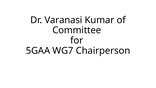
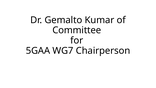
Varanasi: Varanasi -> Gemalto (63, 20)
